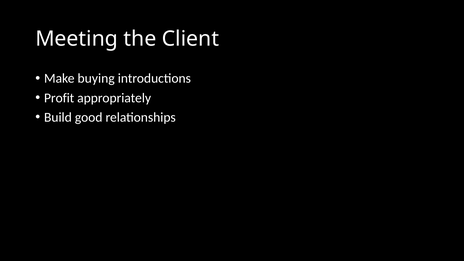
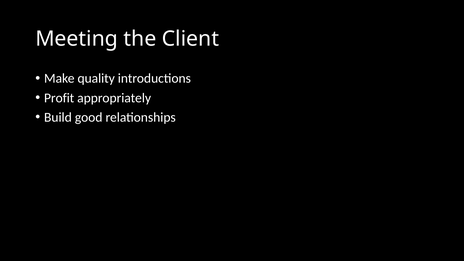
buying: buying -> quality (96, 78)
